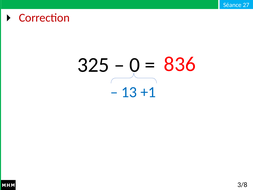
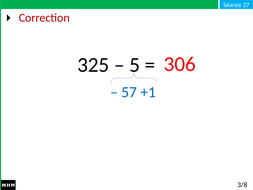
0: 0 -> 5 (135, 65)
836: 836 -> 306 (180, 64)
13: 13 -> 57 (129, 92)
